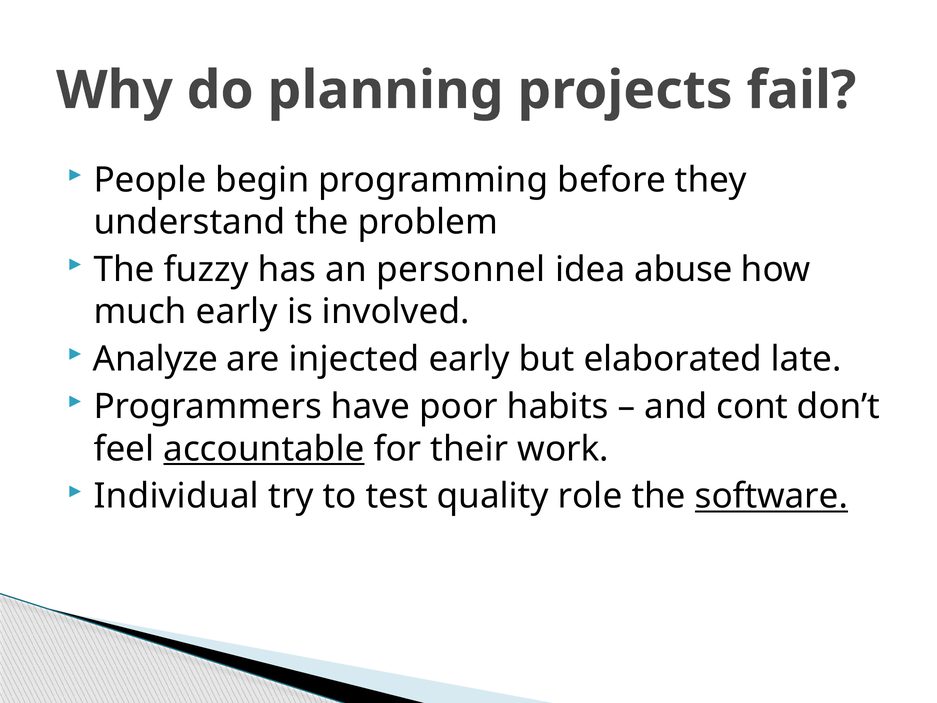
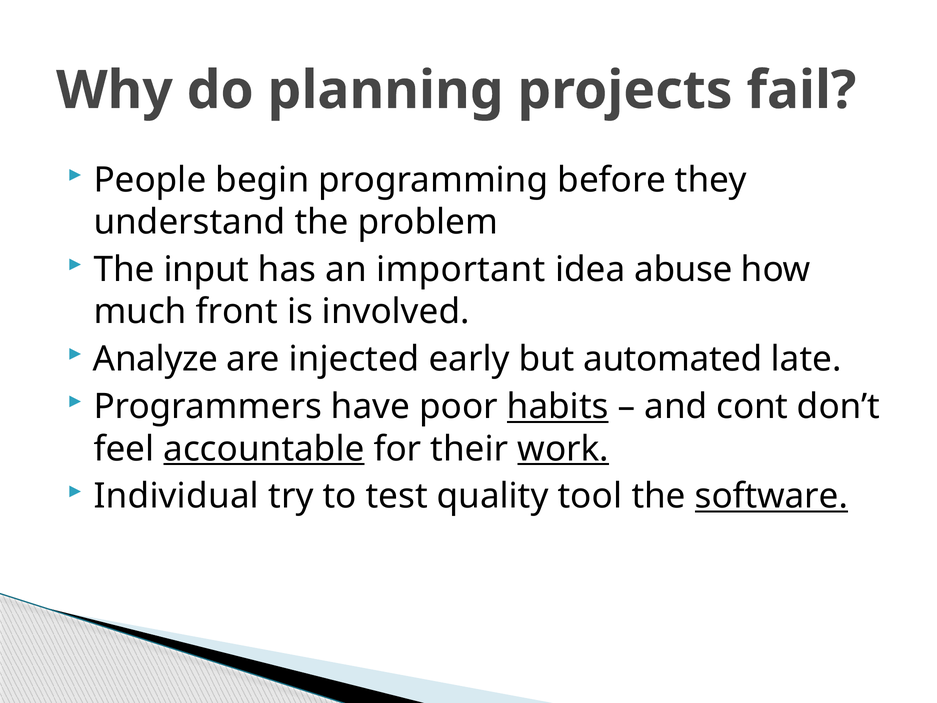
fuzzy: fuzzy -> input (206, 270)
personnel: personnel -> important (461, 270)
much early: early -> front (237, 312)
elaborated: elaborated -> automated (673, 359)
habits underline: none -> present (558, 407)
work underline: none -> present (563, 449)
role: role -> tool (590, 496)
